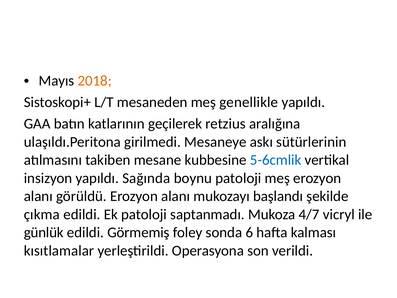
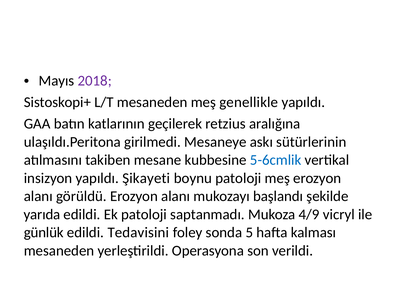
2018 colour: orange -> purple (95, 81)
Sağında: Sağında -> Şikayeti (146, 178)
çıkma: çıkma -> yarıda (42, 214)
4/7: 4/7 -> 4/9 (309, 214)
Görmemiş: Görmemiş -> Tedavisini (138, 232)
6: 6 -> 5 (249, 232)
kısıtlamalar: kısıtlamalar -> mesaneden (59, 251)
